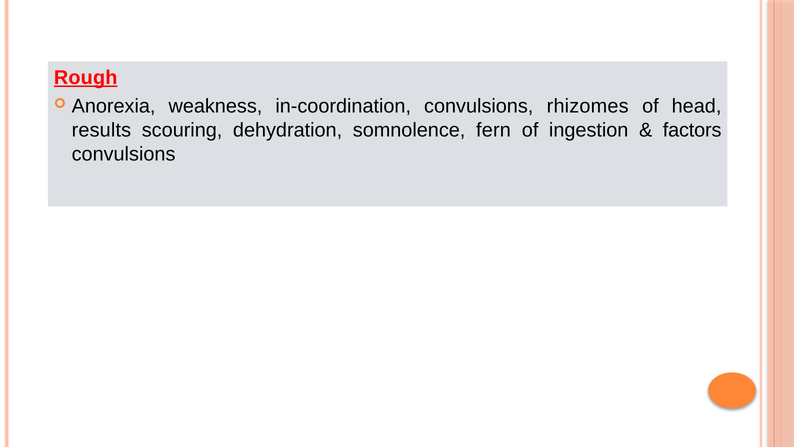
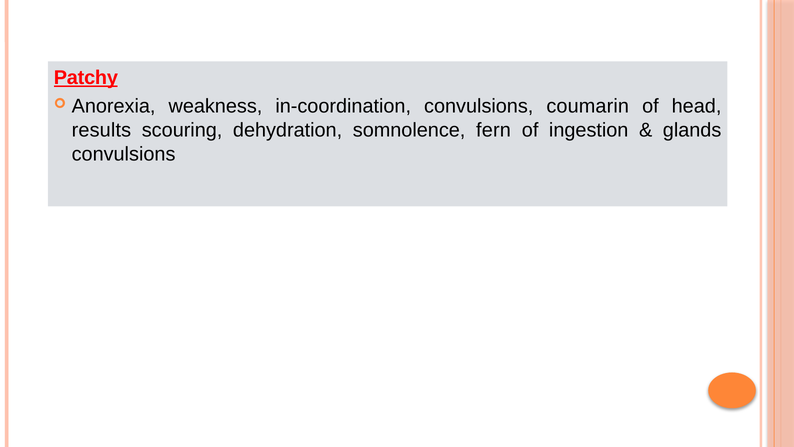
Rough: Rough -> Patchy (86, 77)
rhizomes: rhizomes -> coumarin (588, 106)
factors: factors -> glands (692, 130)
